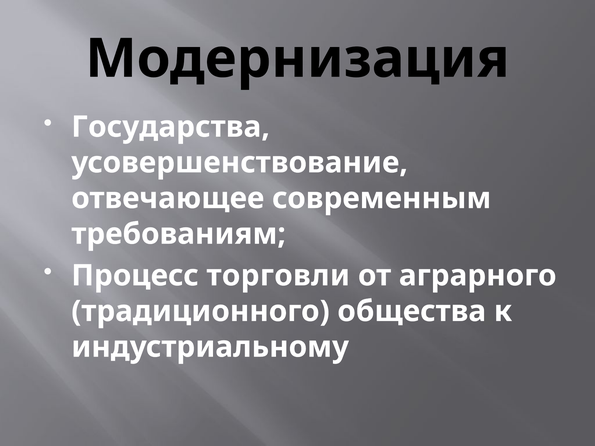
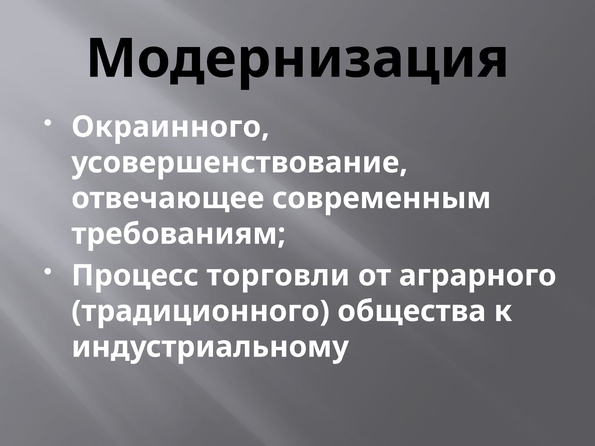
Государства: Государства -> Окраинного (171, 127)
